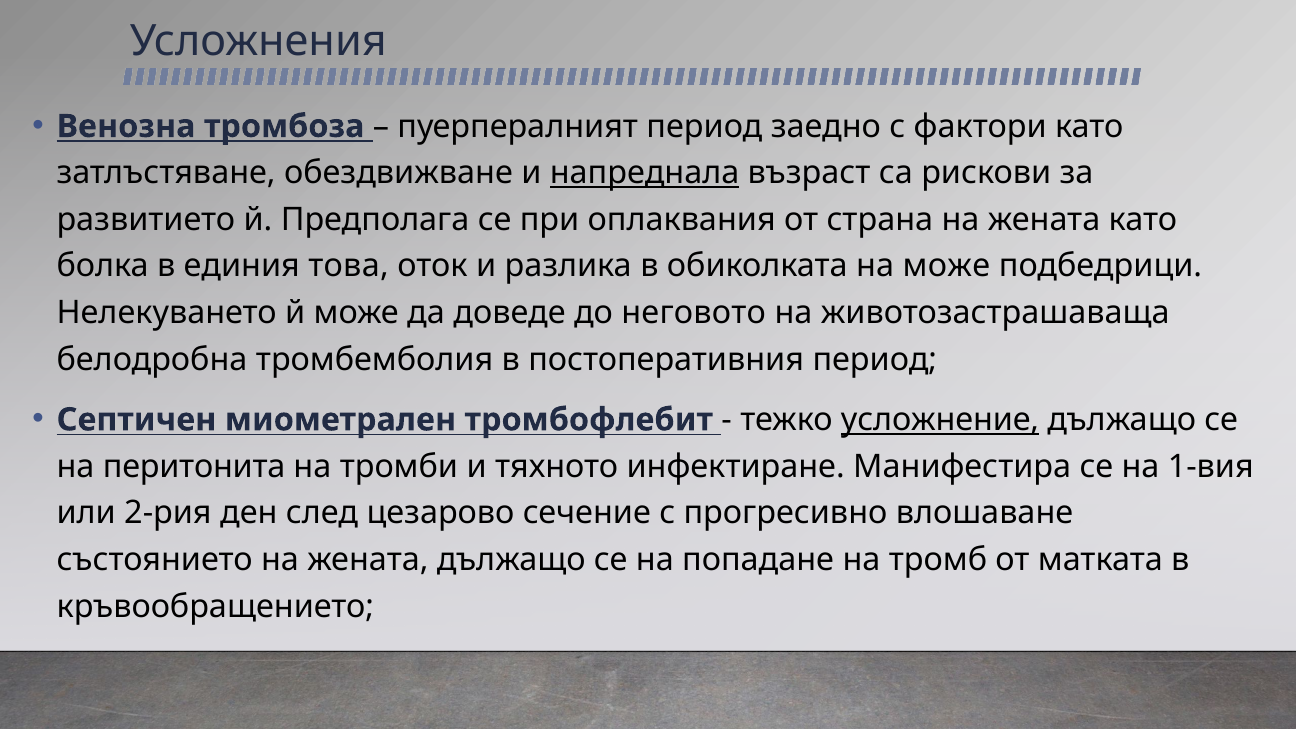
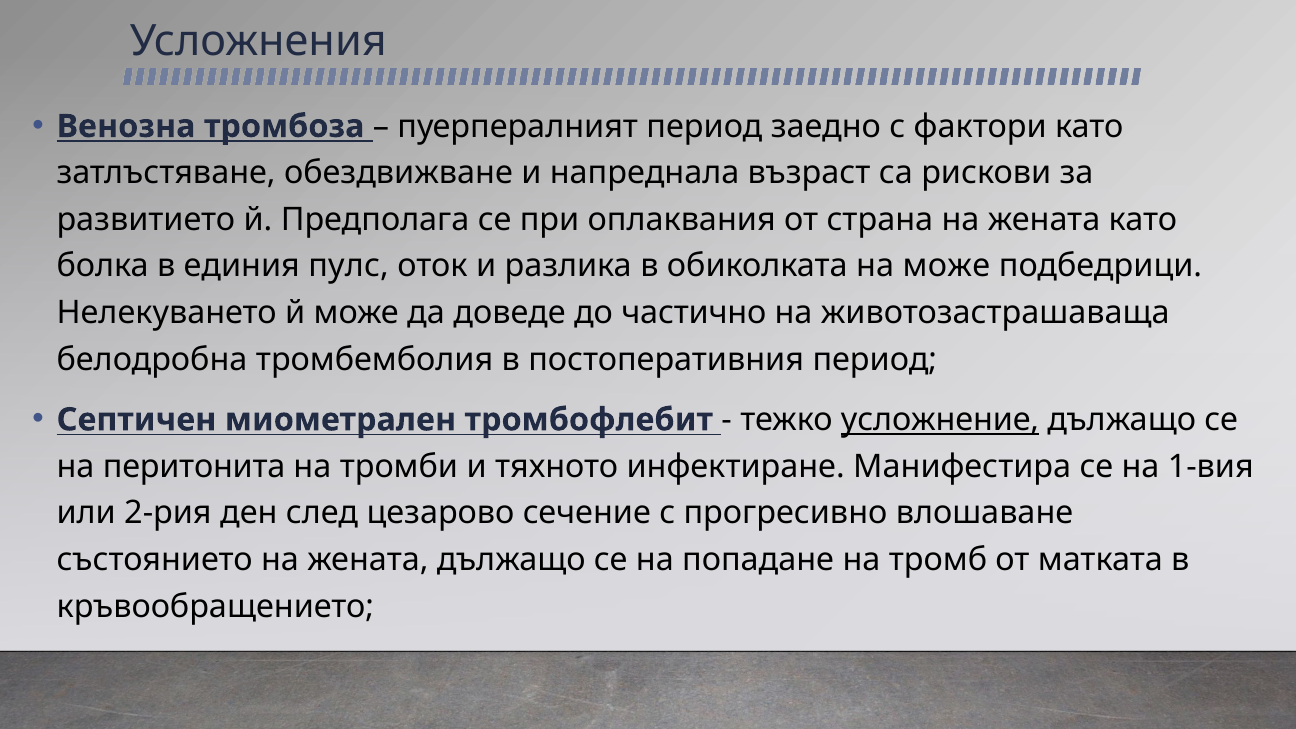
напреднала underline: present -> none (645, 173)
това: това -> пулс (349, 266)
неговото: неговото -> частично (694, 313)
